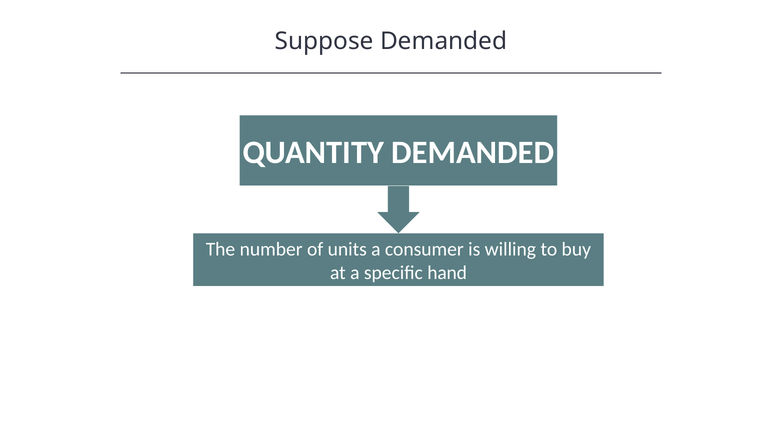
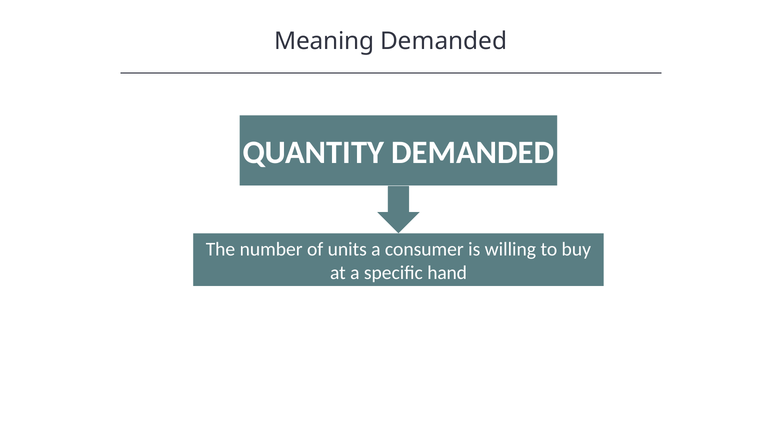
Suppose: Suppose -> Meaning (324, 41)
